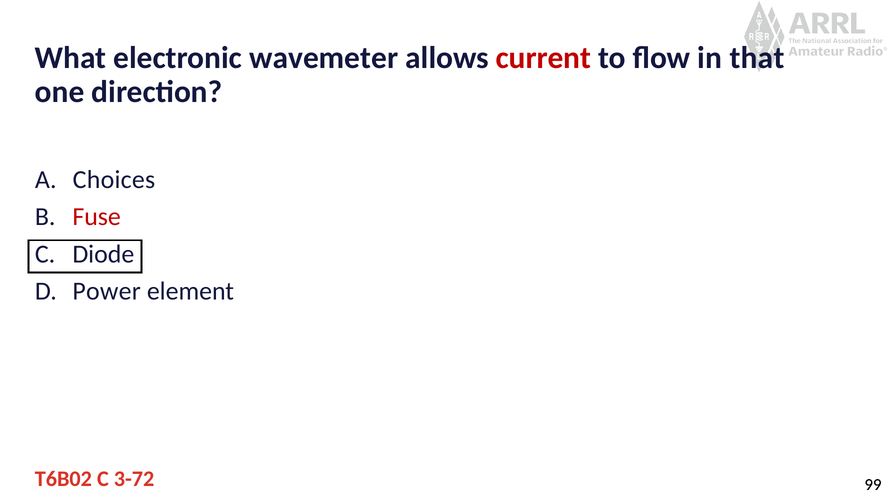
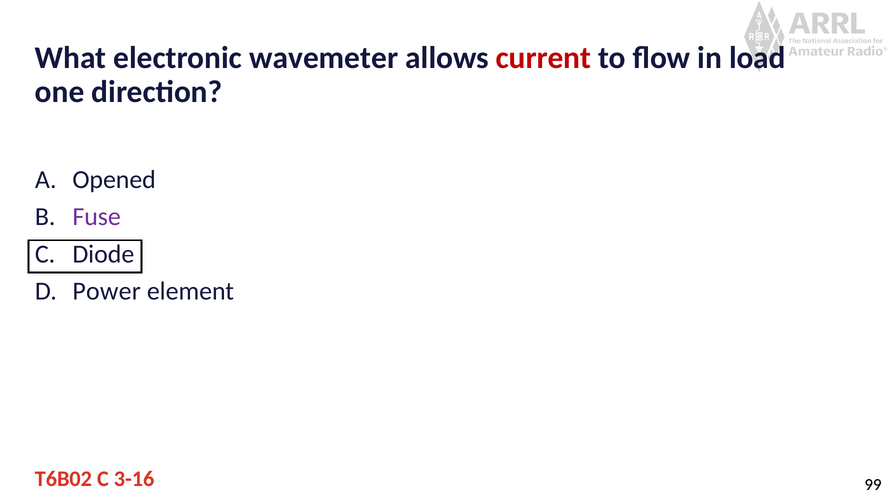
that: that -> load (757, 58)
Choices: Choices -> Opened (114, 179)
Fuse colour: red -> purple (97, 217)
3-72: 3-72 -> 3-16 (134, 478)
